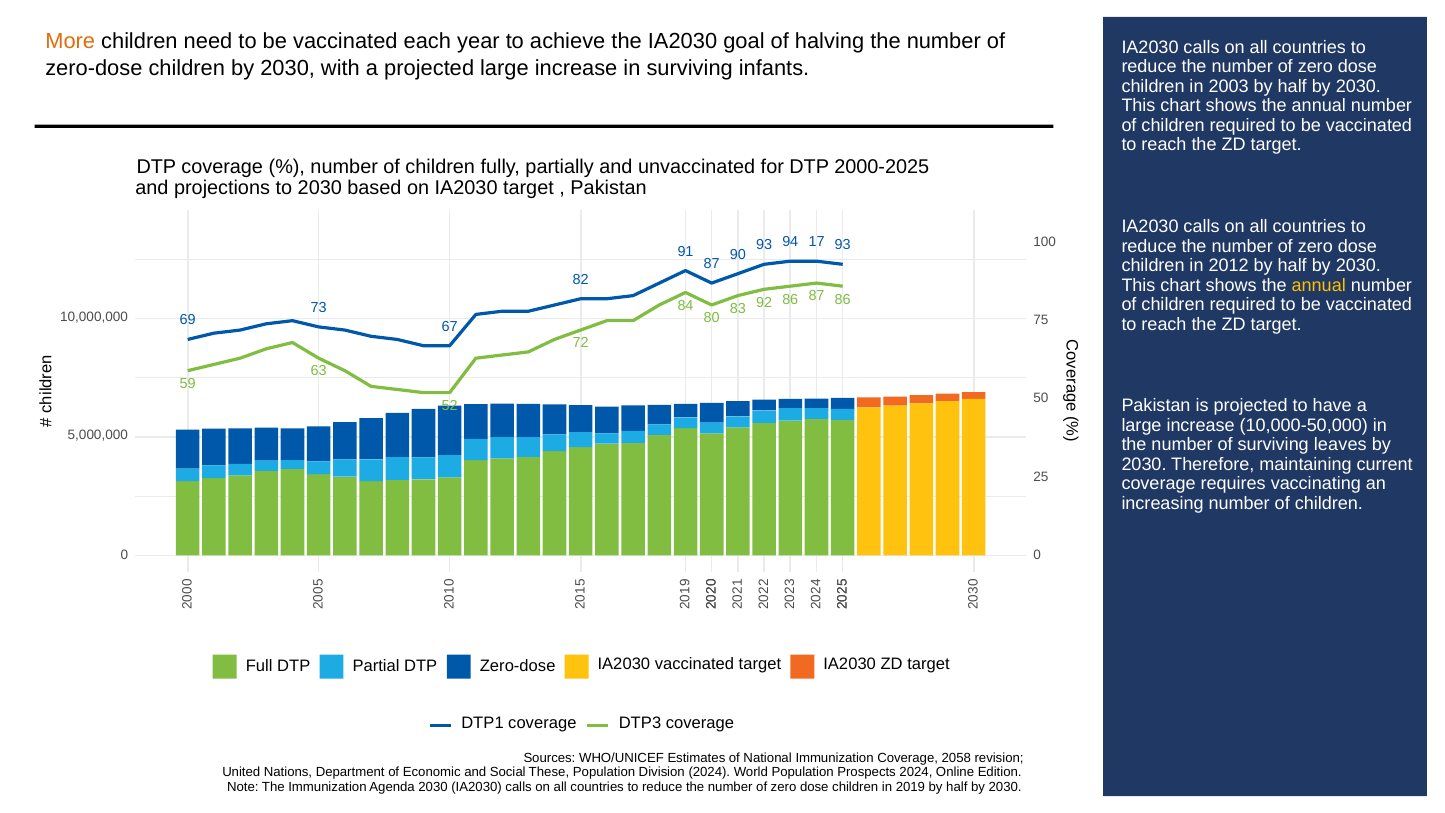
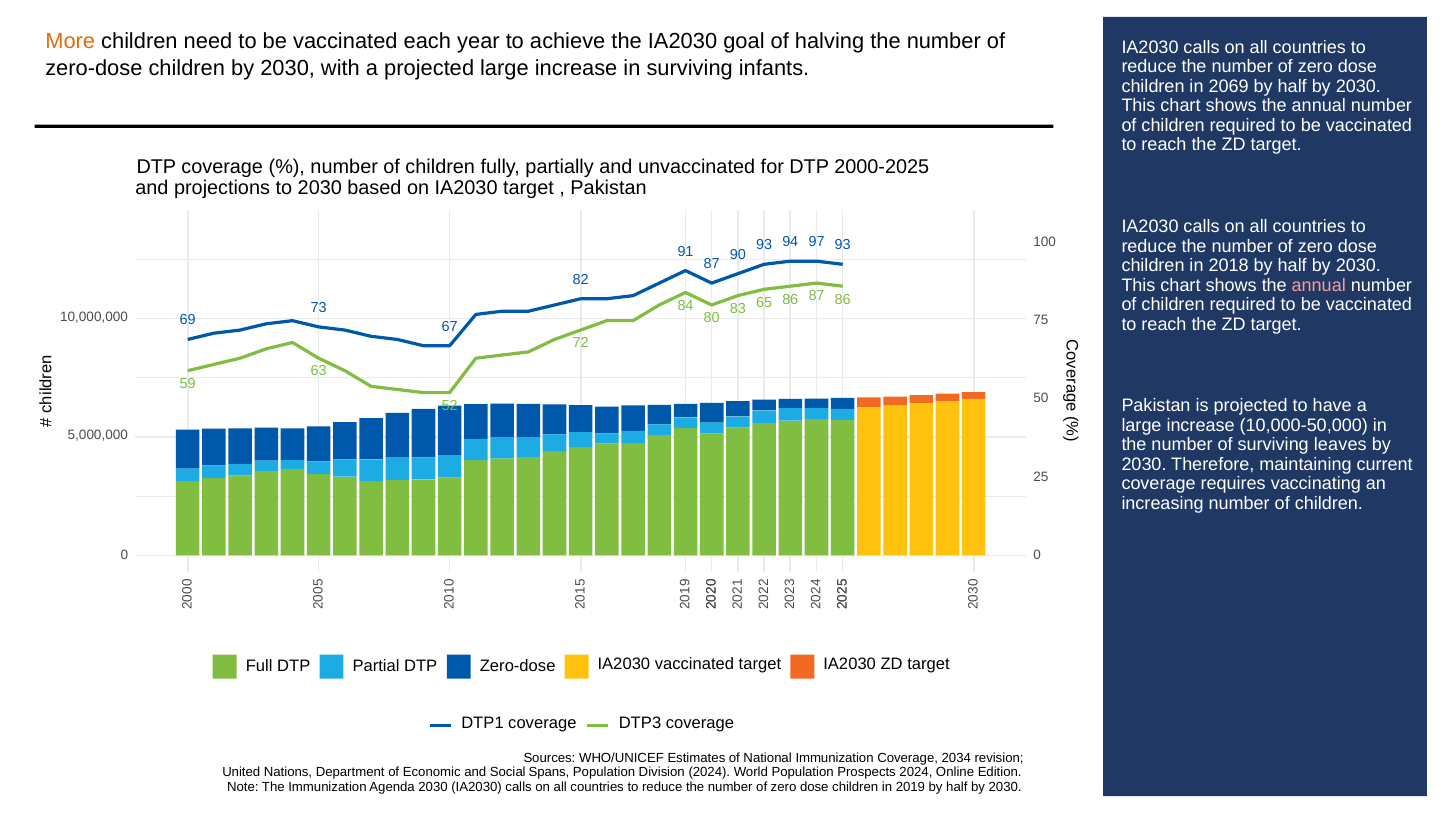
2003: 2003 -> 2069 (1229, 87)
17: 17 -> 97 (817, 242)
2012: 2012 -> 2018 (1229, 266)
annual colour: yellow -> pink (1319, 285)
92: 92 -> 65 (764, 302)
2058: 2058 -> 2034 (956, 758)
These: These -> Spans (549, 772)
